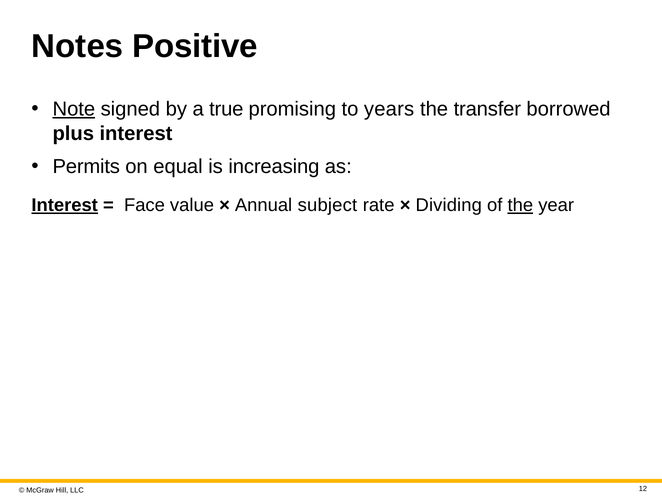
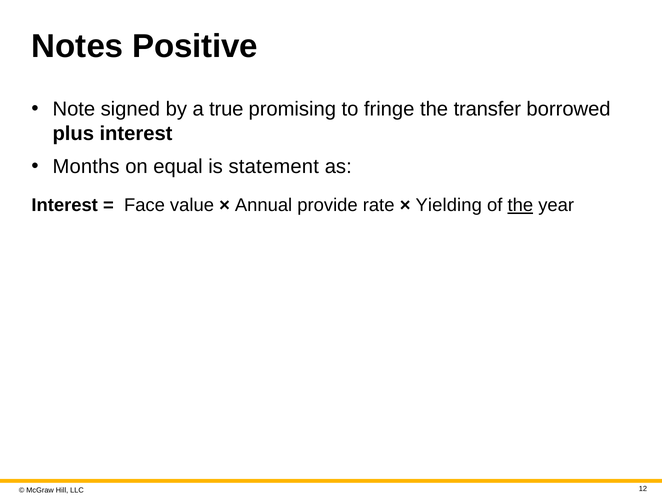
Note underline: present -> none (74, 109)
years: years -> fringe (389, 109)
Permits: Permits -> Months (86, 167)
increasing: increasing -> statement (274, 167)
Interest underline: present -> none (65, 206)
subject: subject -> provide (328, 206)
Dividing: Dividing -> Yielding (449, 206)
